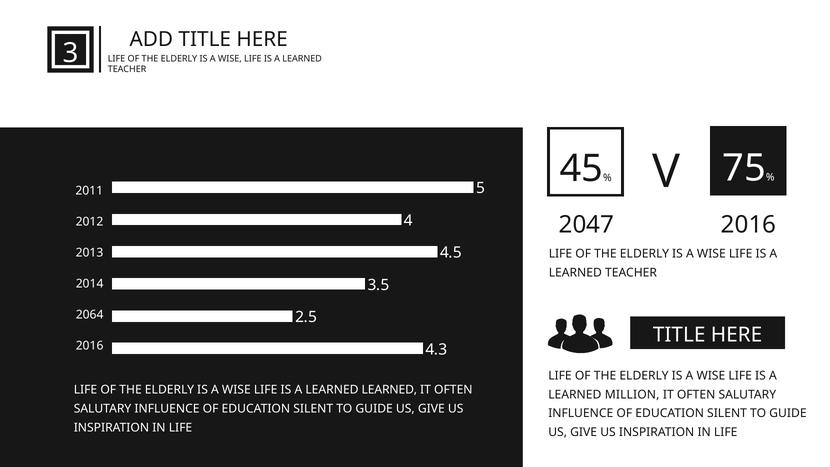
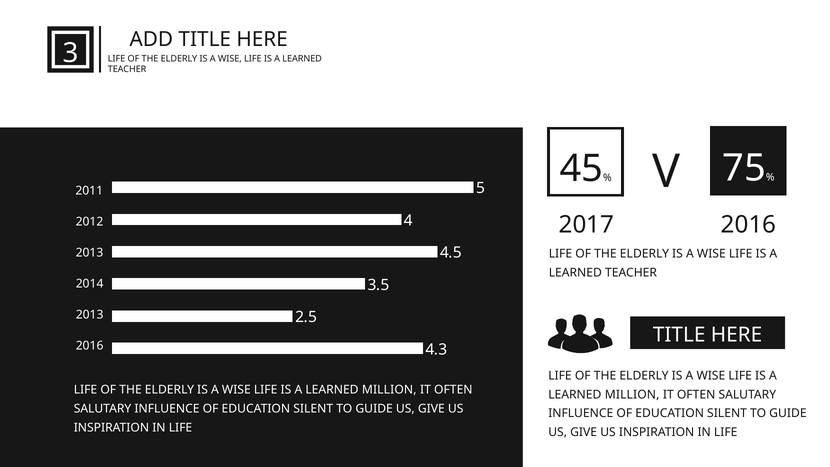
2047: 2047 -> 2017 (586, 225)
2064: 2064 -> 2013 (90, 315)
LEARNED: LEARNED -> MILLION (389, 390)
